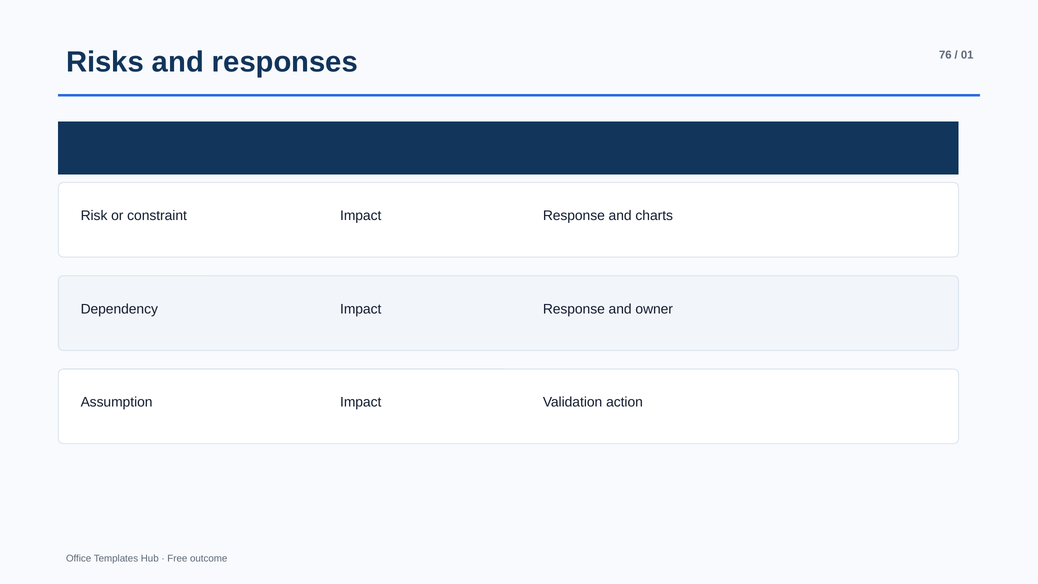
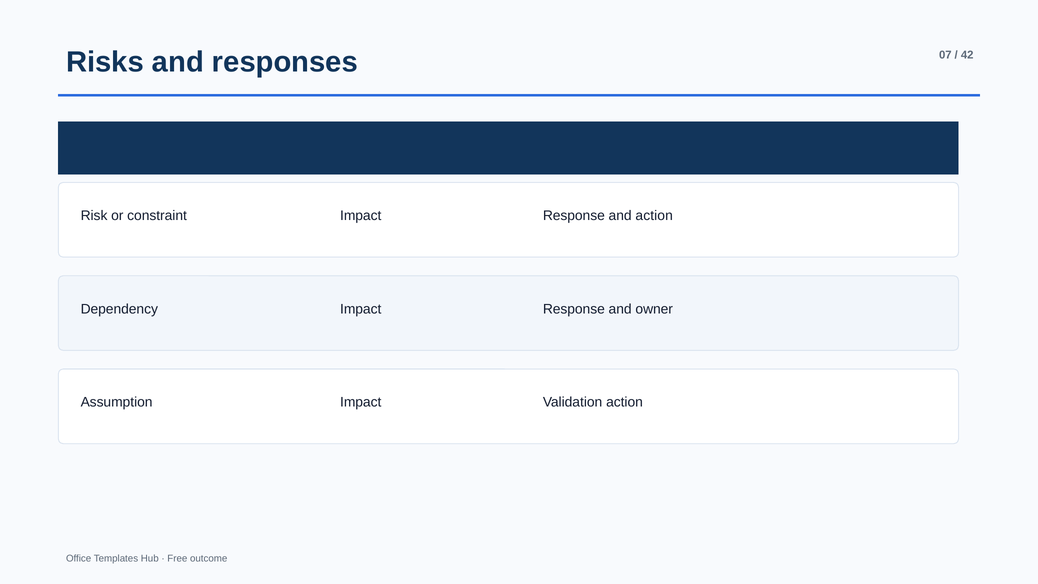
76: 76 -> 07 (945, 55)
01: 01 -> 42 (967, 55)
and charts: charts -> action (654, 216)
